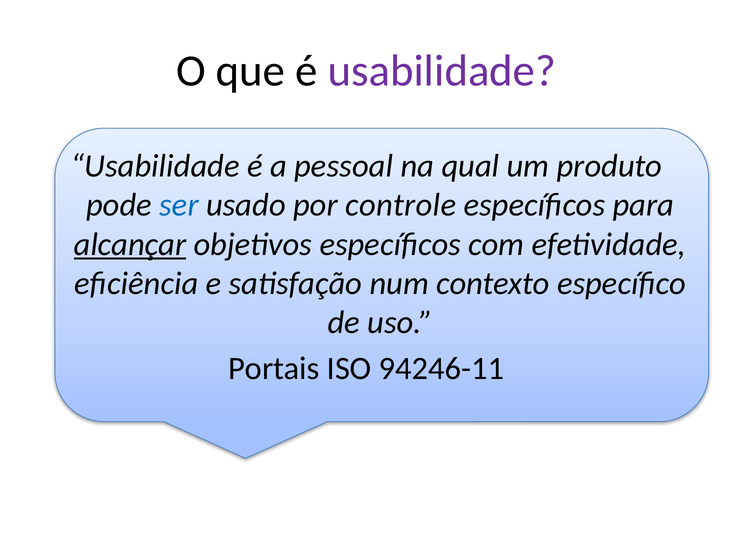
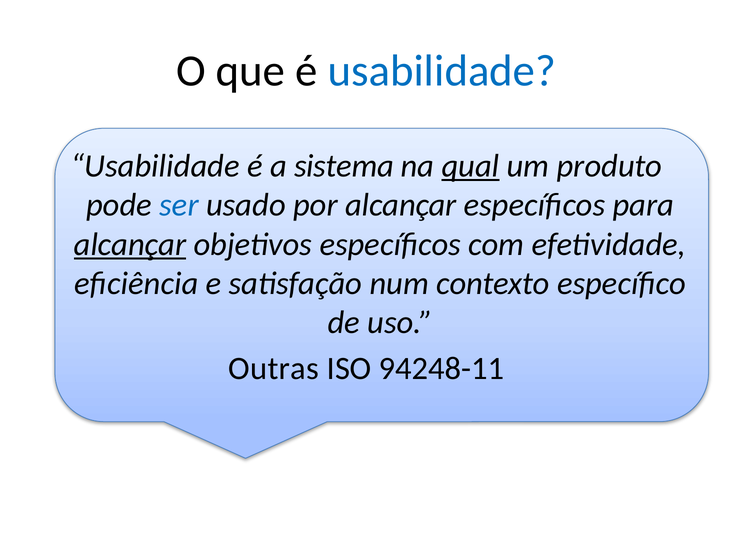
usabilidade colour: purple -> blue (442, 71)
pessoal: pessoal -> sistema (344, 166)
qual underline: none -> present (470, 166)
por controle: controle -> alcançar (401, 205)
Portais: Portais -> Outras (274, 368)
94246-11: 94246-11 -> 94248-11 (442, 368)
